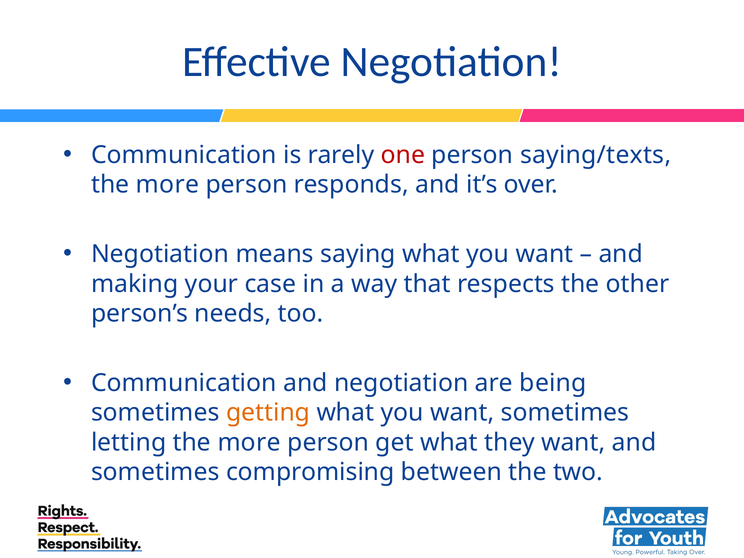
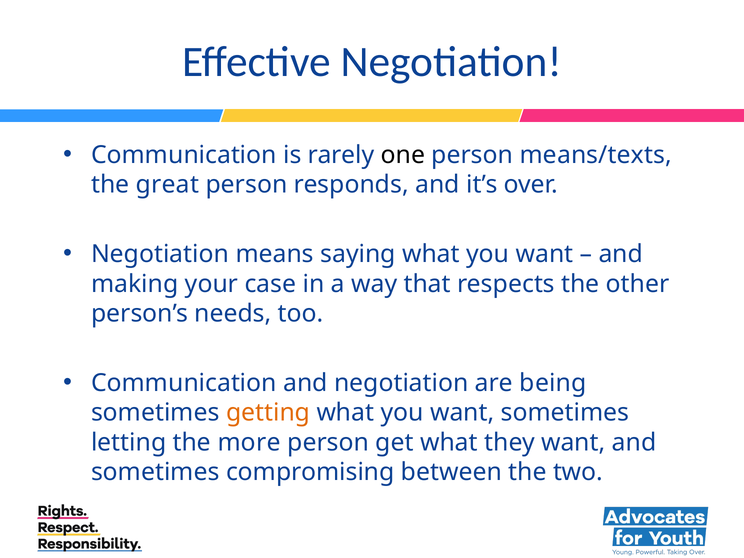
one colour: red -> black (403, 155)
saying/texts: saying/texts -> means/texts (596, 155)
more: more -> great (167, 185)
